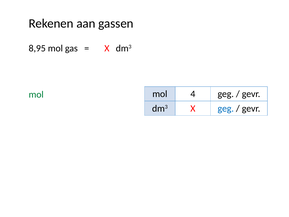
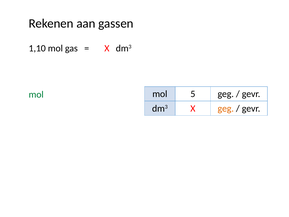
8,95: 8,95 -> 1,10 (37, 48)
4: 4 -> 5 (193, 94)
geg colour: blue -> orange (226, 108)
